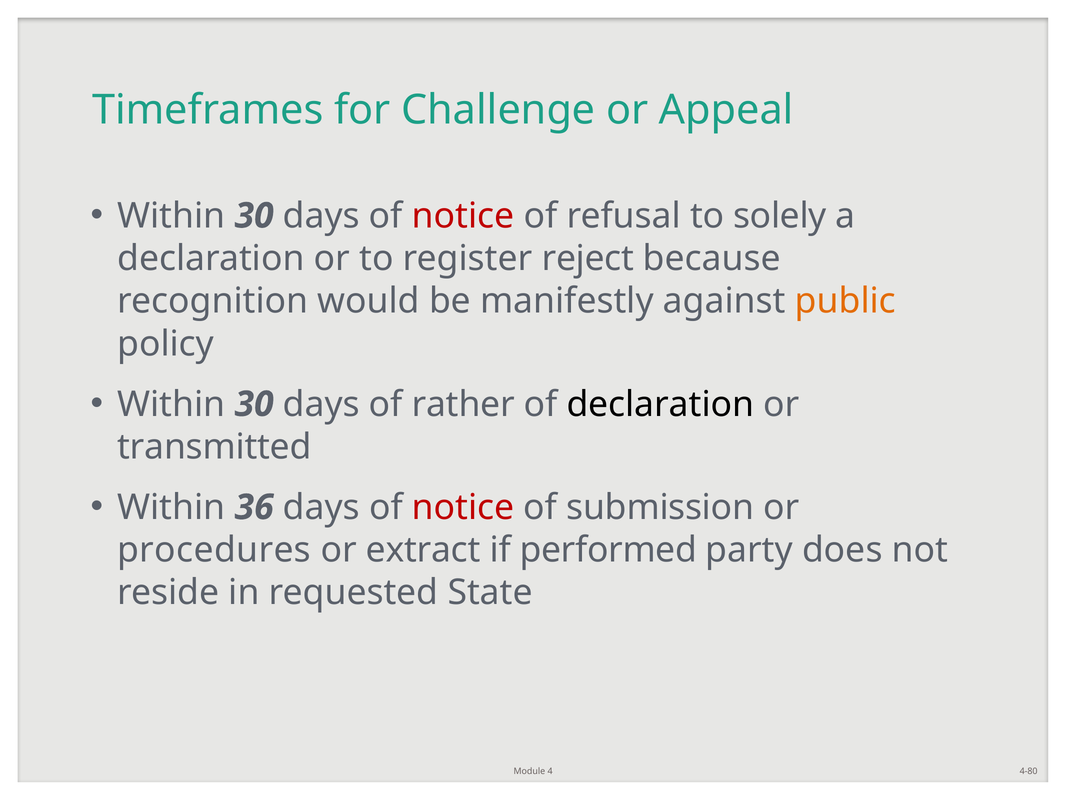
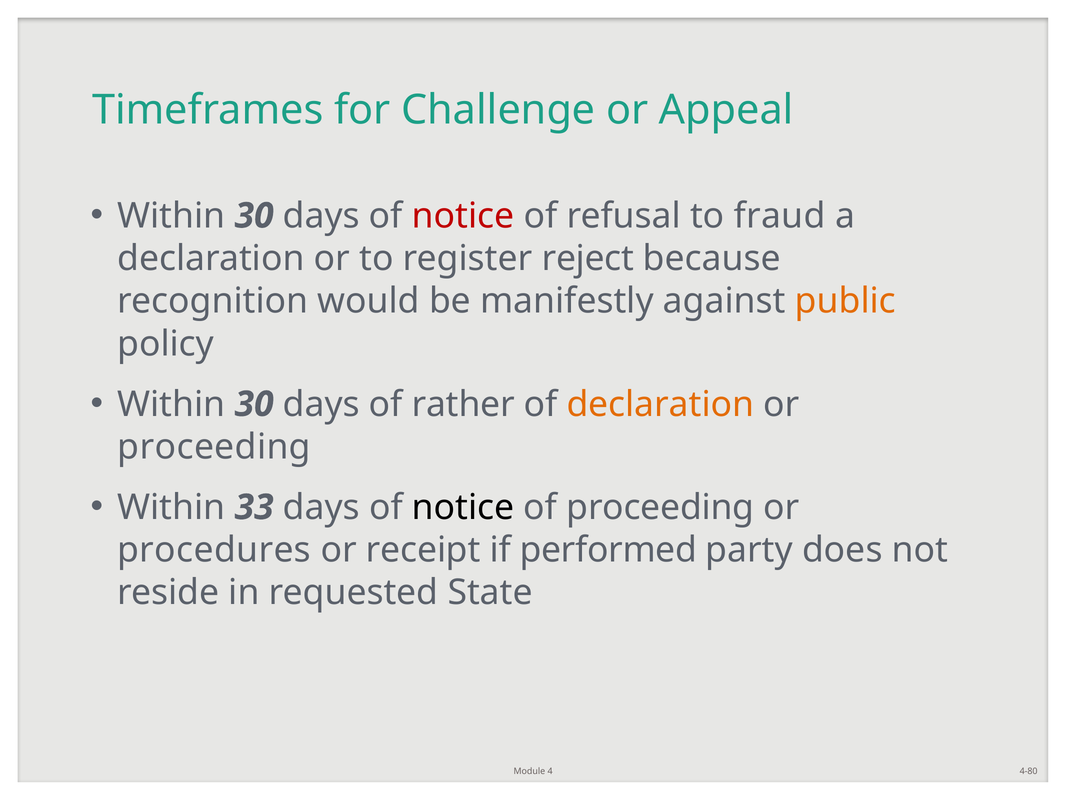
solely: solely -> fraud (780, 216)
declaration colour: black -> orange (660, 404)
transmitted: transmitted -> proceeding (214, 447)
36: 36 -> 33 (254, 507)
notice colour: red -> black (463, 507)
of submission: submission -> proceeding (660, 507)
extract: extract -> receipt (423, 550)
